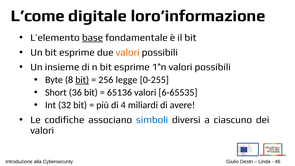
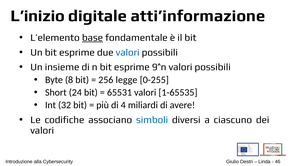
L’come: L’come -> L’inizio (38, 16)
loro’informazione: loro’informazione -> atti’informazione (198, 16)
valori colour: orange -> blue (128, 52)
1^n: 1^n -> 9^n (159, 67)
bit underline: present -> none (82, 80)
36: 36 -> 24 (75, 92)
65136: 65136 -> 65531 (119, 92)
6-65535: 6-65535 -> 1-65535 (178, 92)
